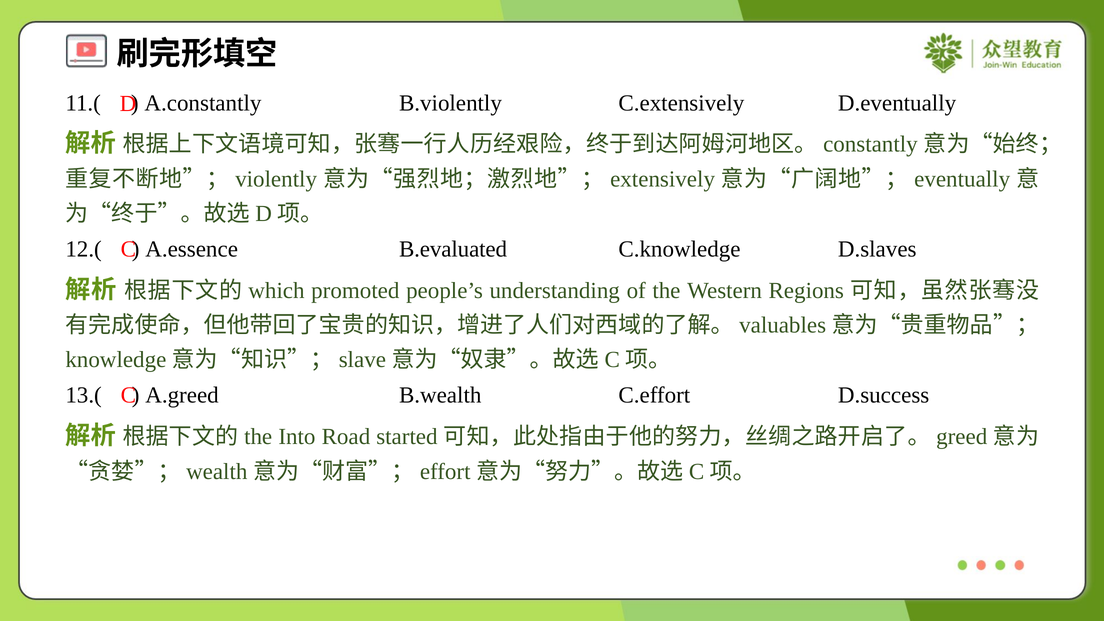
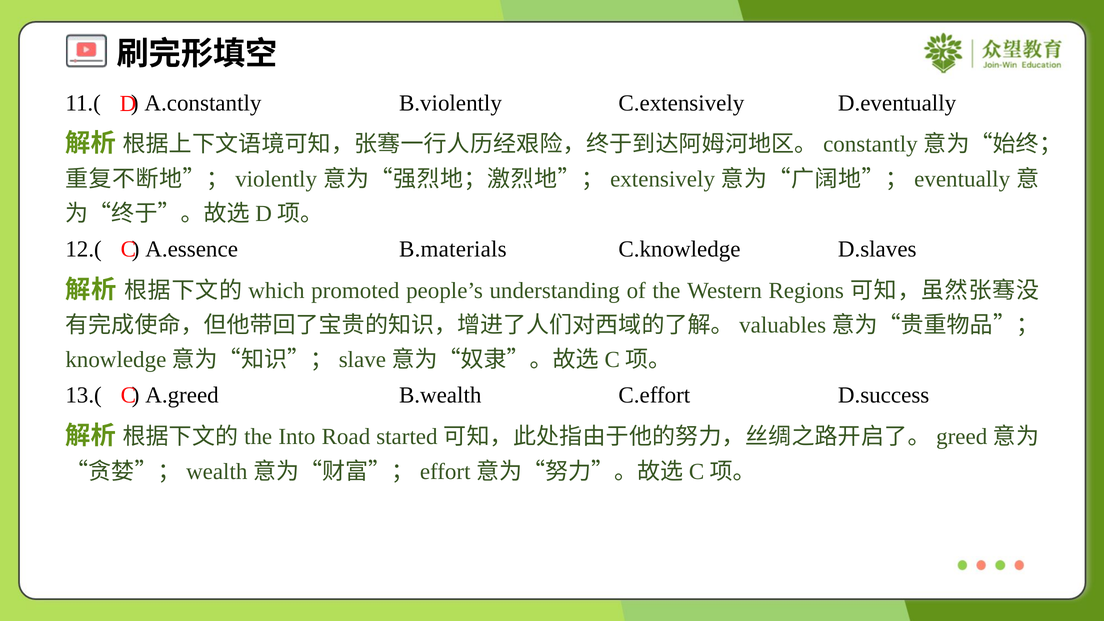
B.evaluated: B.evaluated -> B.materials (453, 249)
